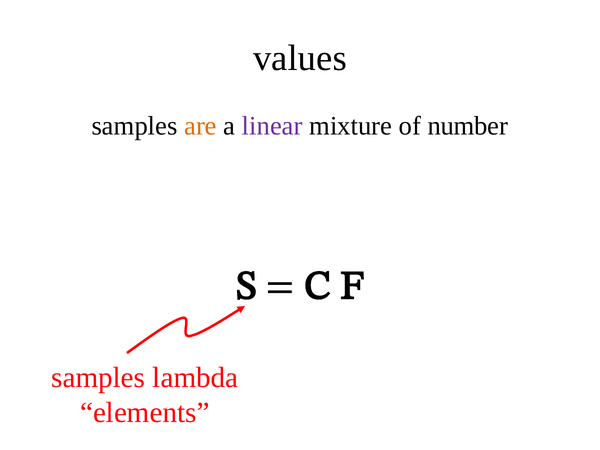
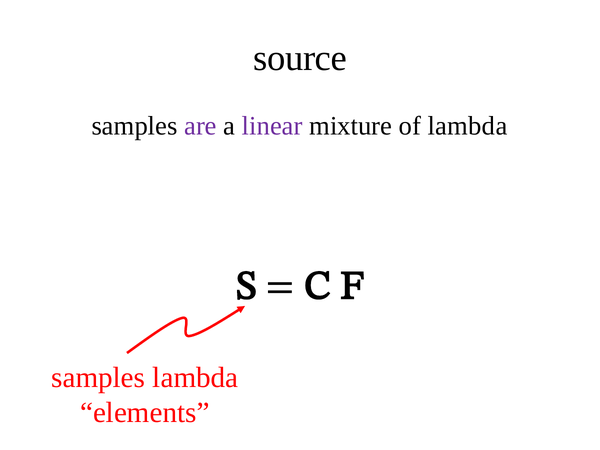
values: values -> source (300, 58)
are colour: orange -> purple (200, 126)
of number: number -> lambda (468, 126)
